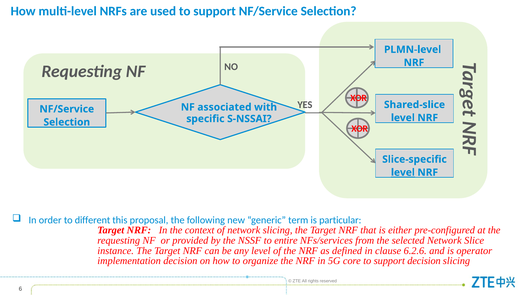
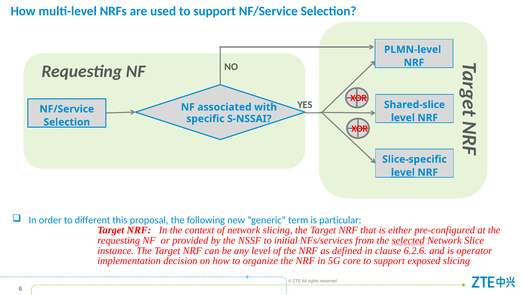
entire: entire -> initial (286, 240)
selected underline: none -> present (408, 240)
support decision: decision -> exposed (424, 261)
